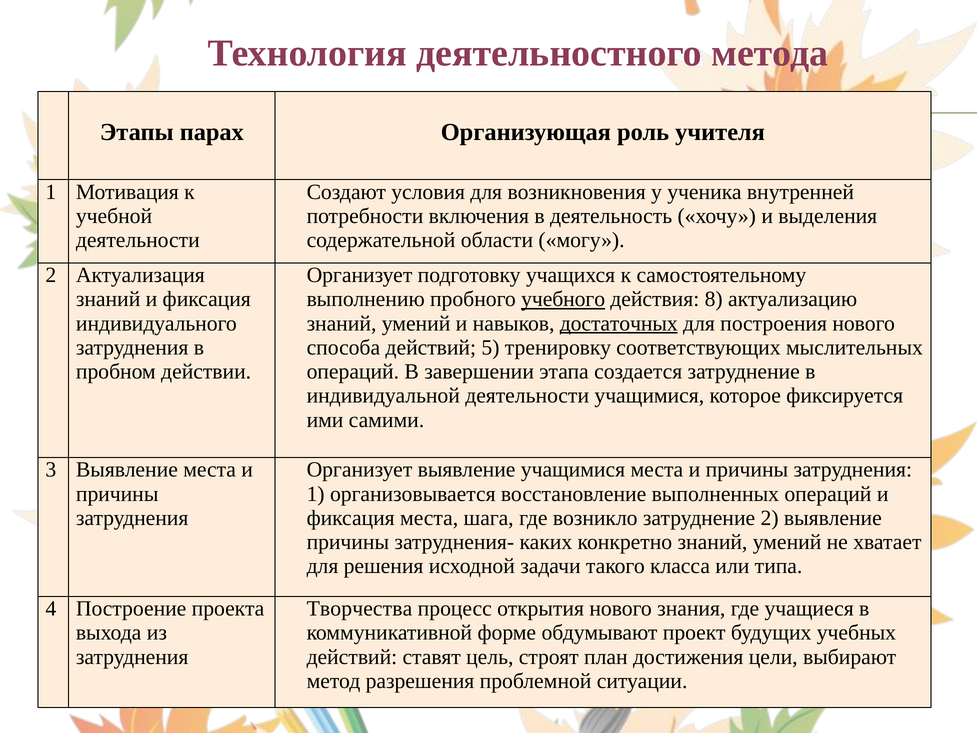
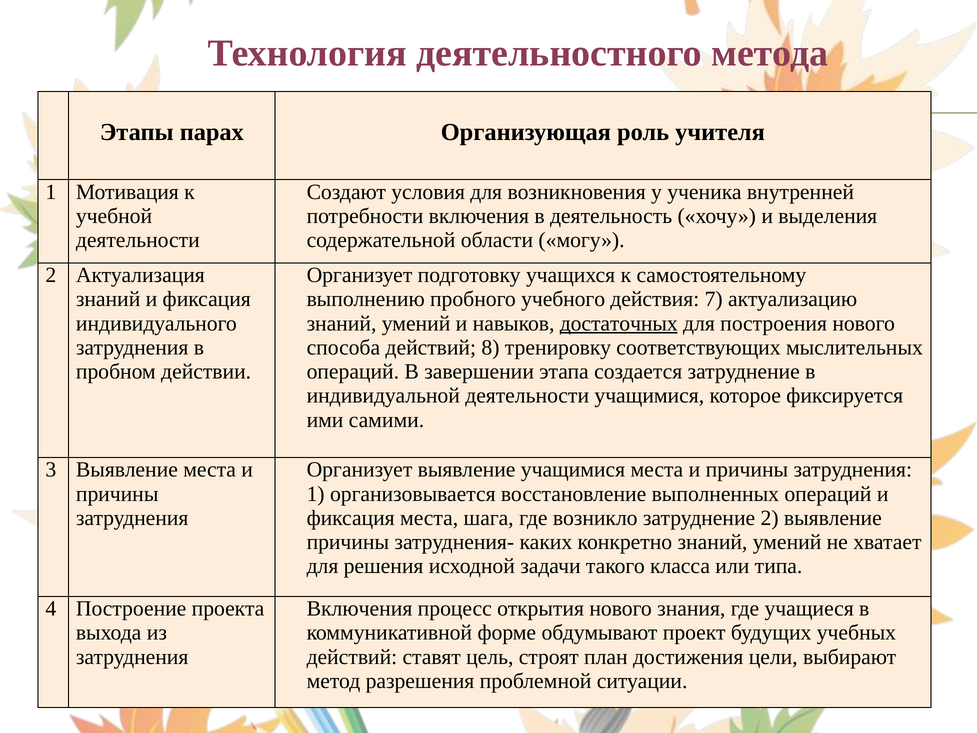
учебного underline: present -> none (563, 299)
8: 8 -> 7 (714, 299)
5: 5 -> 8 (490, 347)
Творчества: Творчества -> Включения (360, 608)
